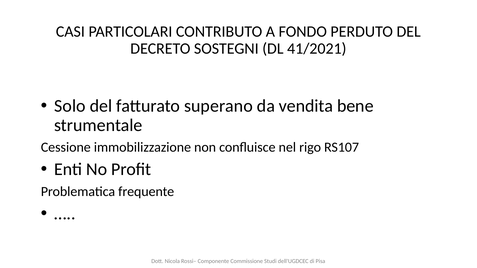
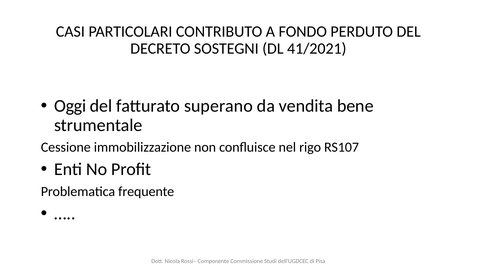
Solo: Solo -> Oggi (70, 106)
